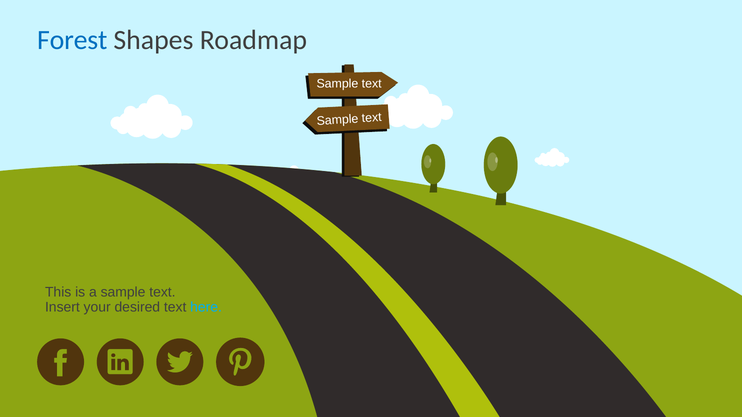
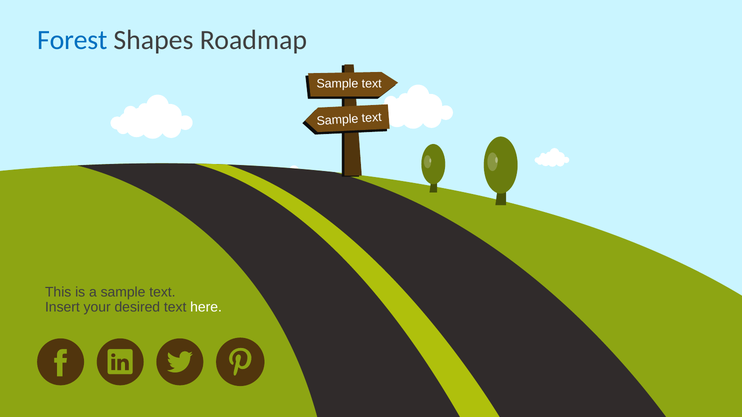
here colour: light blue -> white (206, 308)
